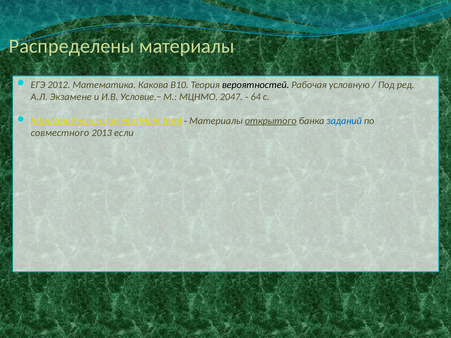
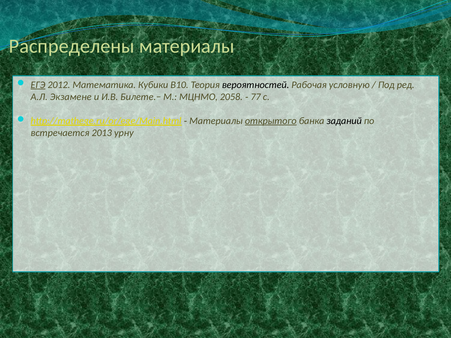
ЕГЭ underline: none -> present (38, 85)
Какова: Какова -> Кубики (153, 85)
Условие.−: Условие.− -> Билете.− (141, 97)
2047: 2047 -> 2058 (231, 97)
64: 64 -> 77 (256, 97)
заданий colour: blue -> black (344, 121)
совместного: совместного -> встречается (60, 133)
если: если -> урну (124, 133)
